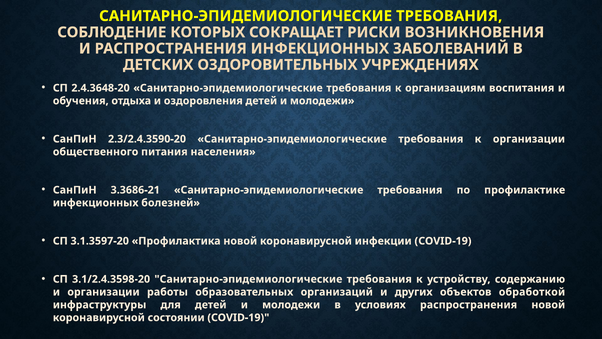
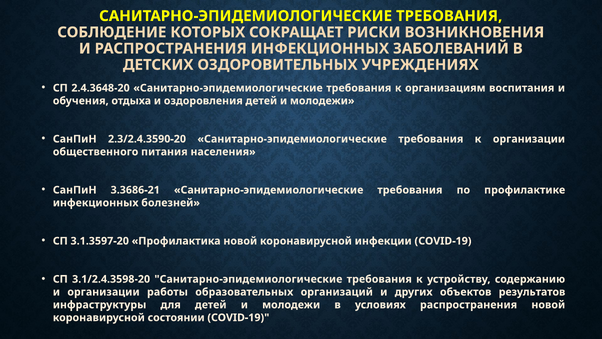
обработкой: обработкой -> результатов (532, 292)
